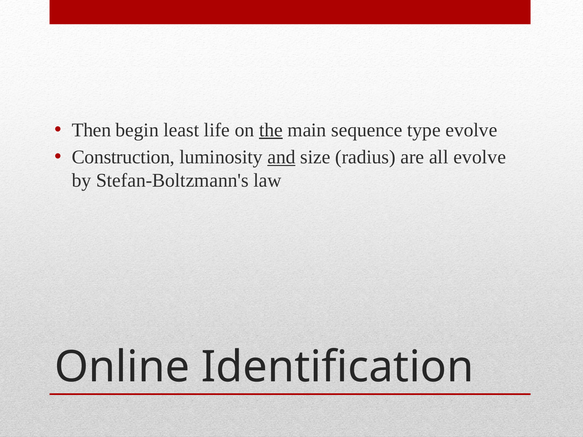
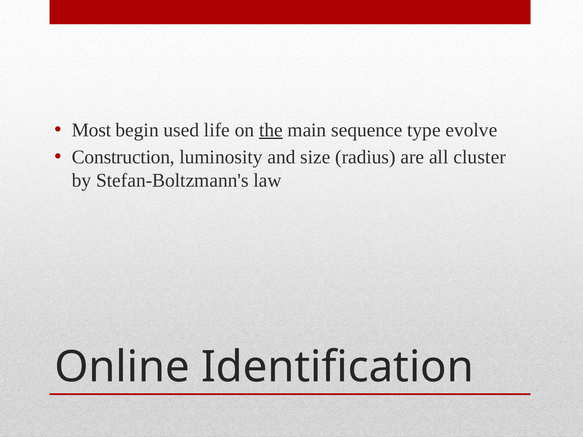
Then: Then -> Most (91, 130)
least: least -> used (181, 130)
and underline: present -> none (281, 157)
all evolve: evolve -> cluster (480, 157)
